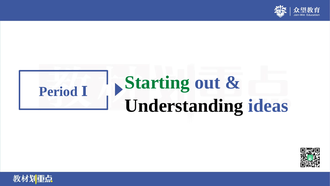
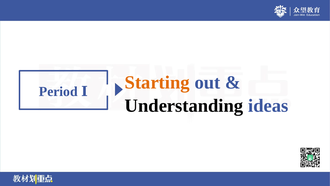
Starting colour: green -> orange (157, 82)
